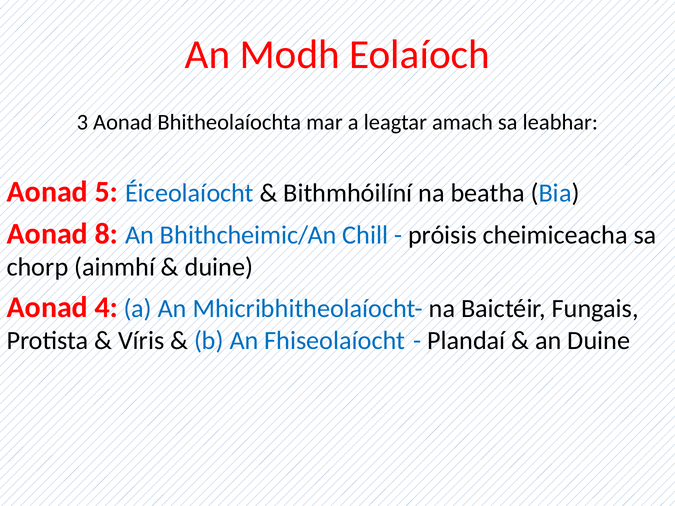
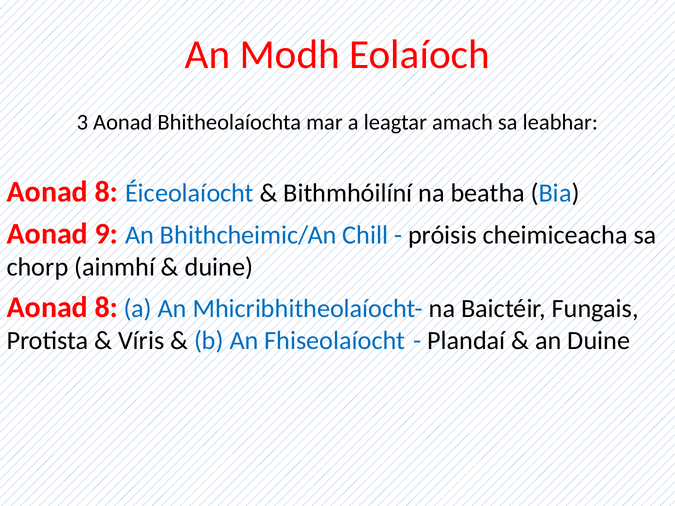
5: 5 -> 8 (107, 192)
8: 8 -> 9 (107, 234)
4: 4 -> 8 (107, 307)
